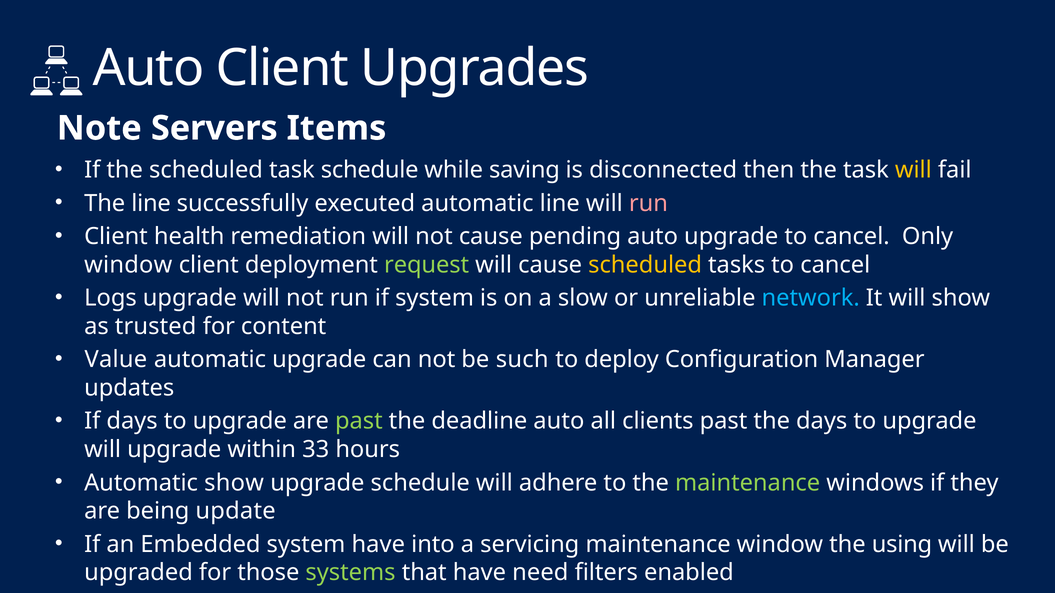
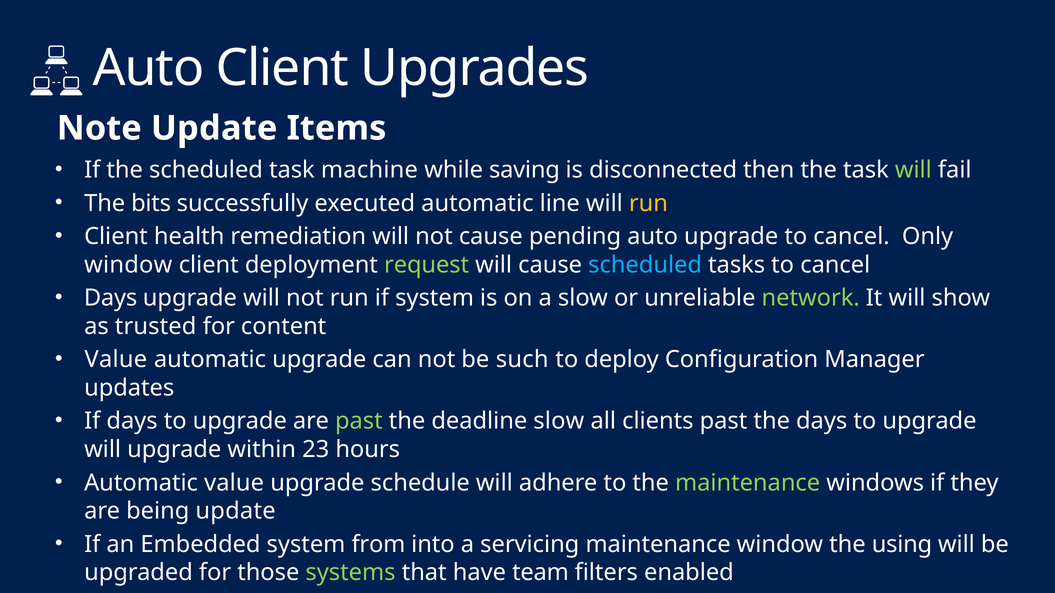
Note Servers: Servers -> Update (214, 128)
task schedule: schedule -> machine (369, 170)
will colour: yellow -> light green (913, 170)
The line: line -> bits (151, 203)
run colour: pink -> yellow (648, 203)
scheduled colour: yellow -> light blue (645, 265)
Logs: Logs -> Days (111, 298)
network colour: light blue -> light green (811, 298)
deadline auto: auto -> slow (559, 421)
33: 33 -> 23 (316, 450)
Automatic show: show -> value (234, 483)
system have: have -> from (378, 545)
need: need -> team (540, 573)
